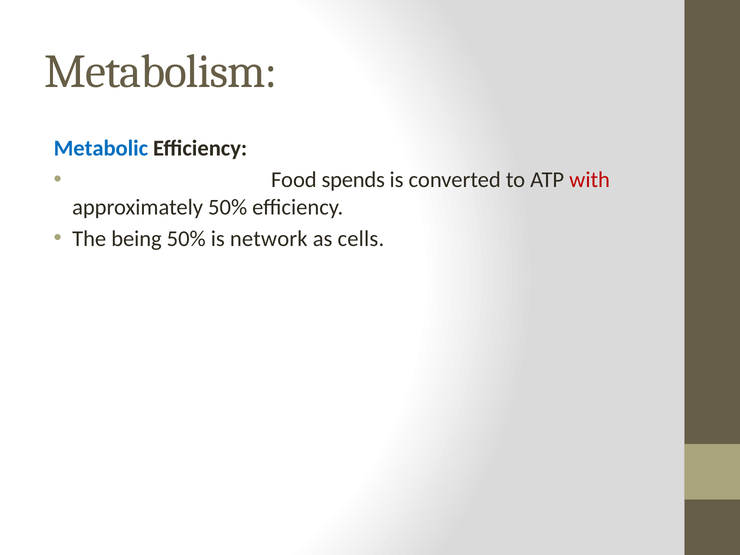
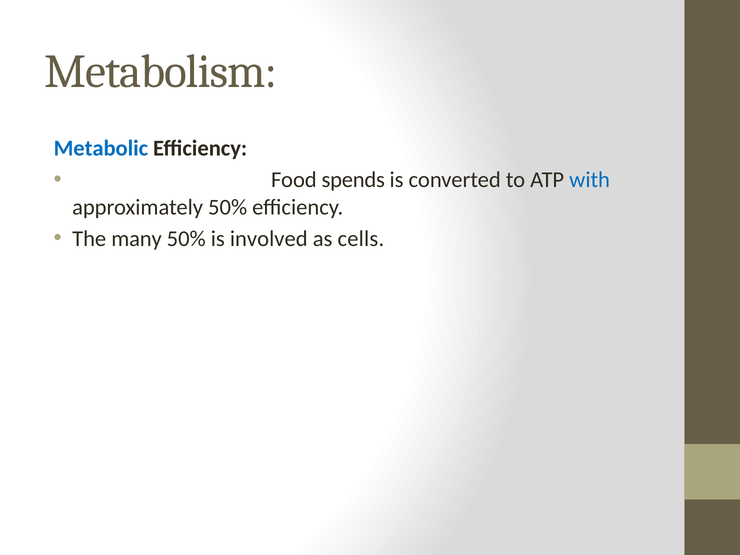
with colour: red -> blue (590, 180)
being: being -> many (137, 239)
network: network -> involved (269, 239)
